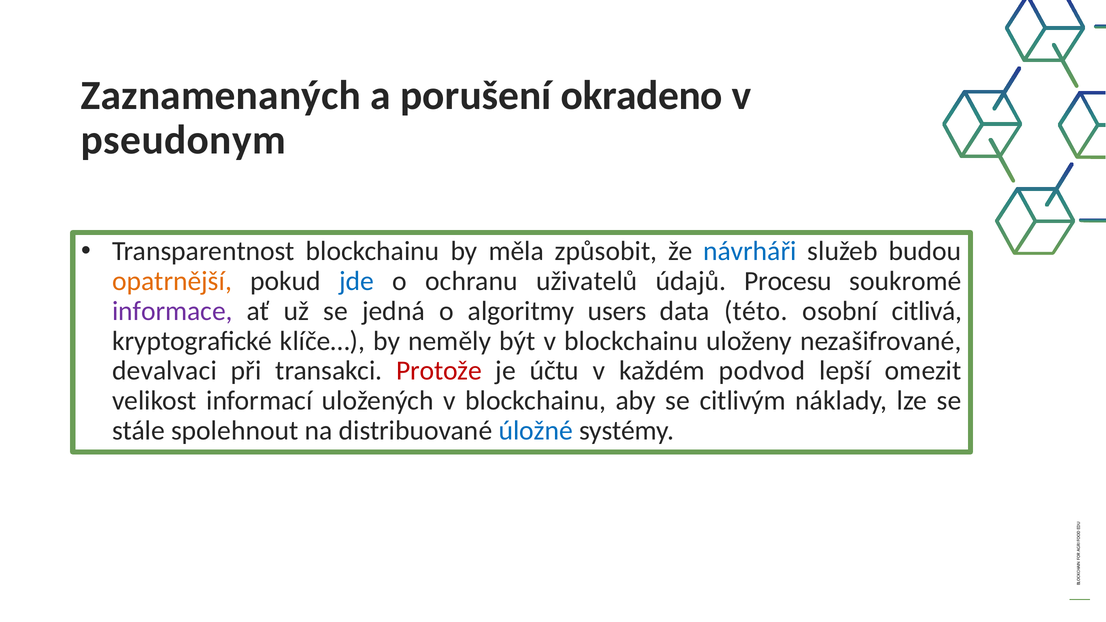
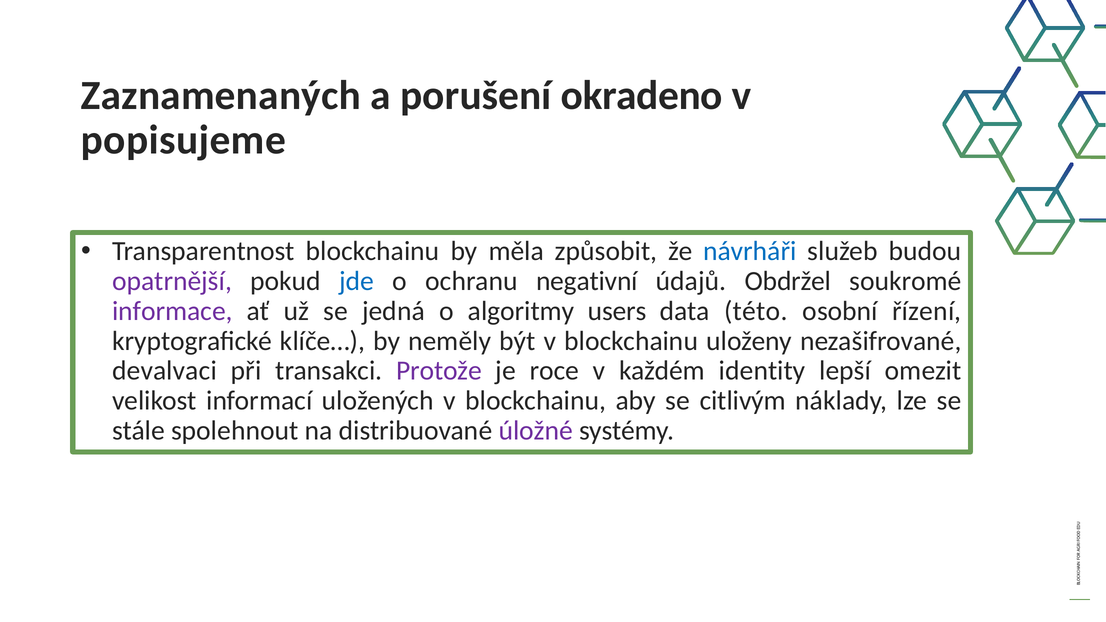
pseudonym: pseudonym -> popisujeme (183, 140)
opatrnější colour: orange -> purple (172, 281)
uživatelů: uživatelů -> negativní (587, 281)
Procesu: Procesu -> Obdržel (788, 281)
citlivá: citlivá -> řízení (927, 311)
Protože colour: red -> purple (439, 371)
účtu: účtu -> roce (554, 371)
podvod: podvod -> identity (762, 371)
úložné colour: blue -> purple (536, 431)
